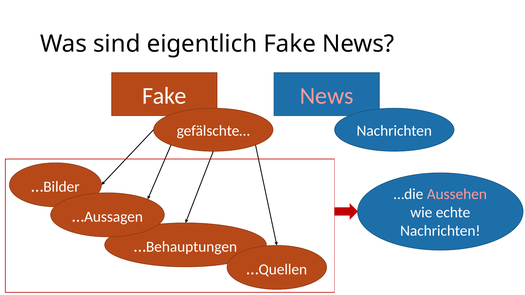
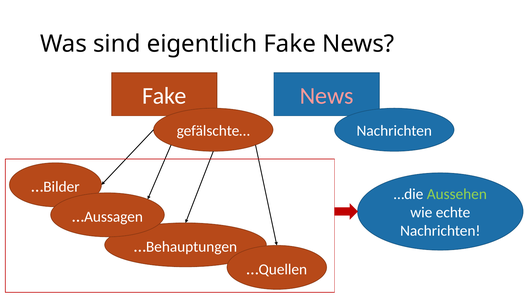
Aussehen colour: pink -> light green (457, 194)
